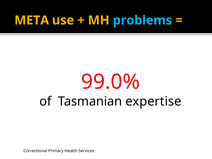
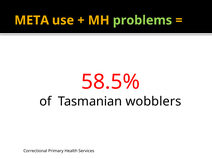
problems colour: light blue -> light green (142, 20)
99.0%: 99.0% -> 58.5% (110, 82)
expertise: expertise -> wobblers (153, 101)
